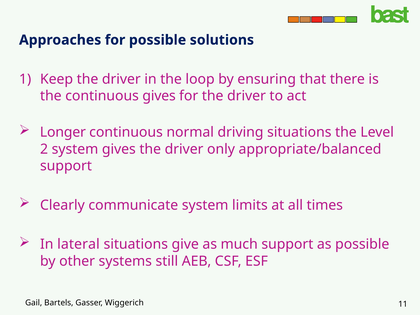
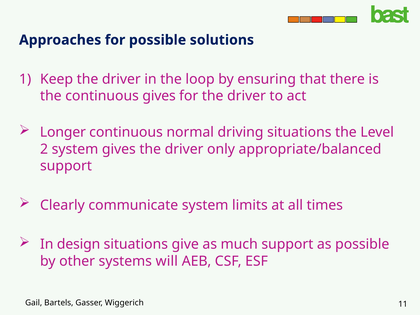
lateral: lateral -> design (79, 244)
still: still -> will (167, 261)
